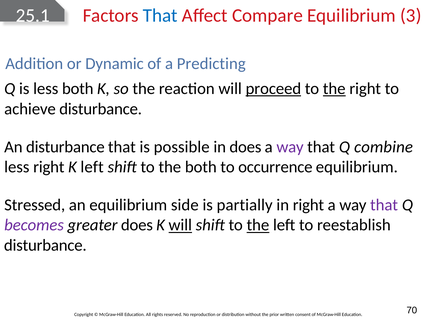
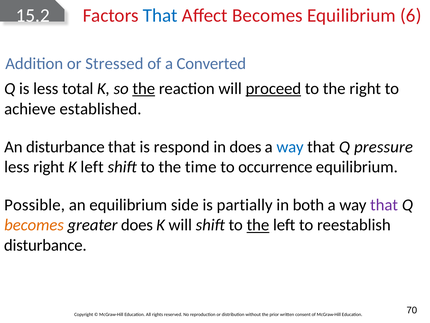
25.1: 25.1 -> 15.2 (33, 16)
Affect Compare: Compare -> Becomes (267, 16)
3: 3 -> 6 (411, 16)
Dynamic: Dynamic -> Stressed (114, 63)
Predicting: Predicting -> Converted (211, 63)
less both: both -> total (78, 89)
the underline: none -> present (144, 89)
the underline: present -> none (334, 89)
achieve disturbance: disturbance -> established (101, 109)
possible: possible -> respond (182, 147)
way colour: purple -> blue (290, 147)
combine: combine -> pressure (384, 147)
the both: both -> time (201, 167)
Stressed: Stressed -> Possible (35, 205)
in right: right -> both (308, 205)
becomes colour: purple -> orange (34, 225)
will underline: present -> none (180, 225)
